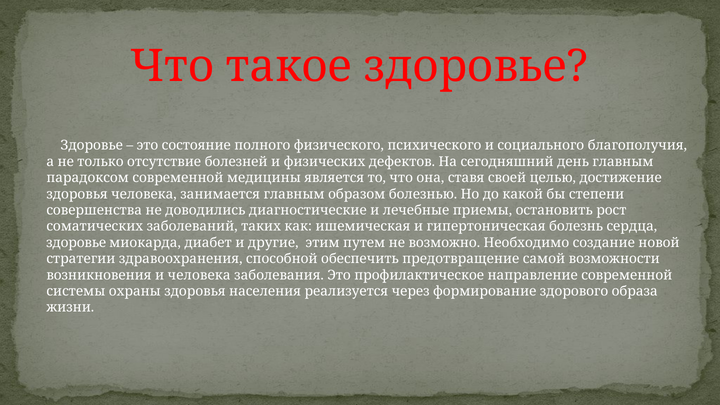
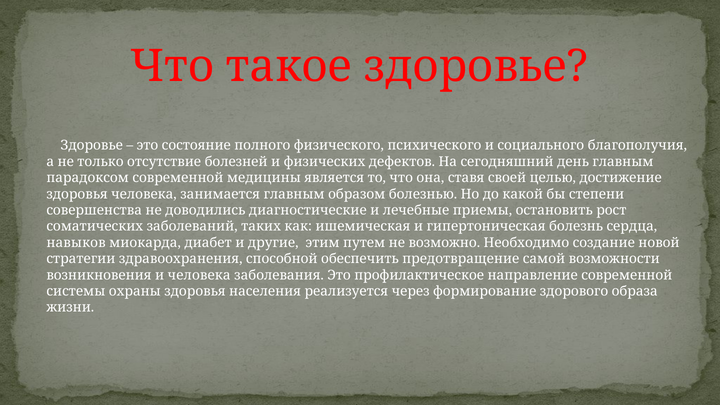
здоровье: здоровье -> навыков (76, 243)
